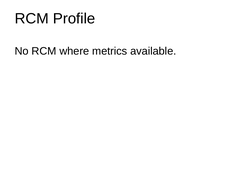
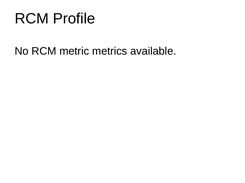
where: where -> metric (74, 51)
